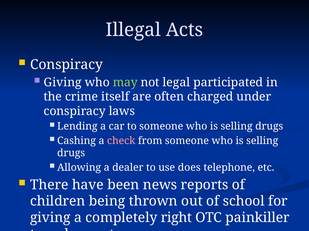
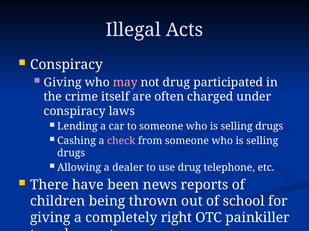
may colour: light green -> pink (125, 83)
not legal: legal -> drug (176, 83)
use does: does -> drug (189, 168)
